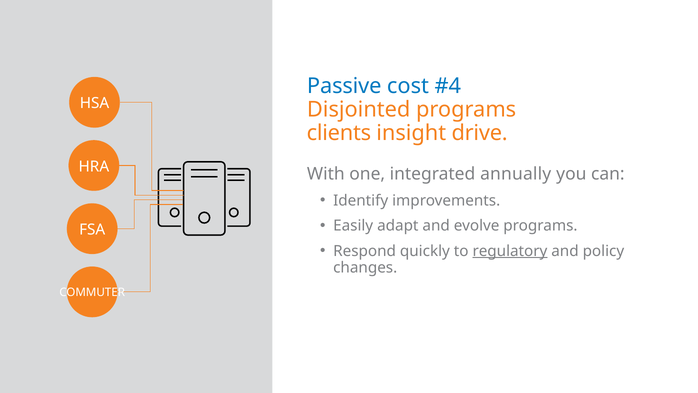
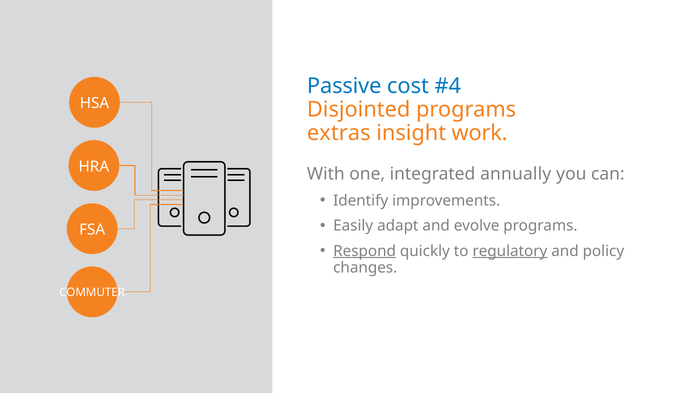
clients: clients -> extras (339, 133)
drive: drive -> work (480, 133)
Respond underline: none -> present (365, 251)
